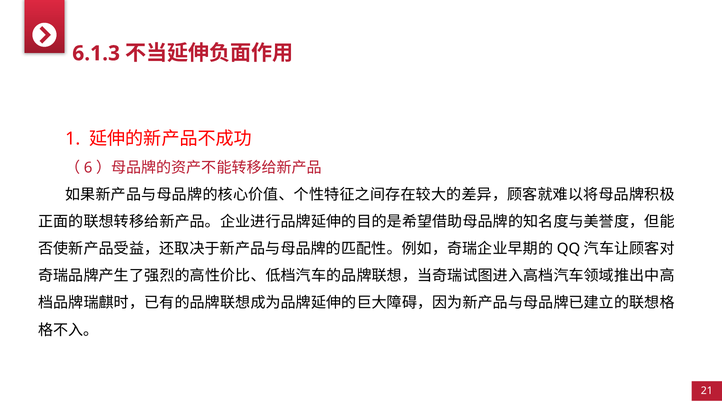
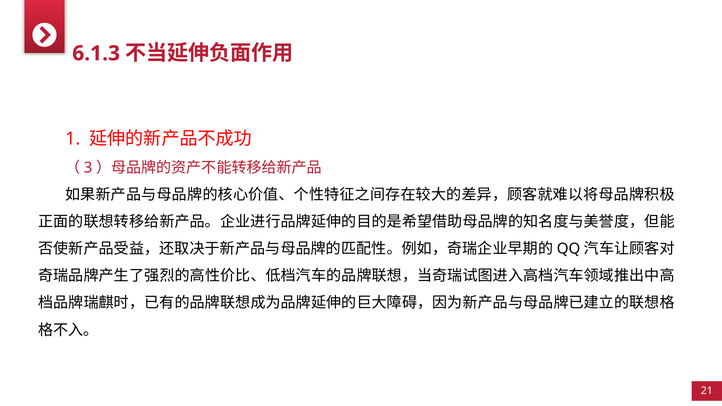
6: 6 -> 3 (88, 168)
